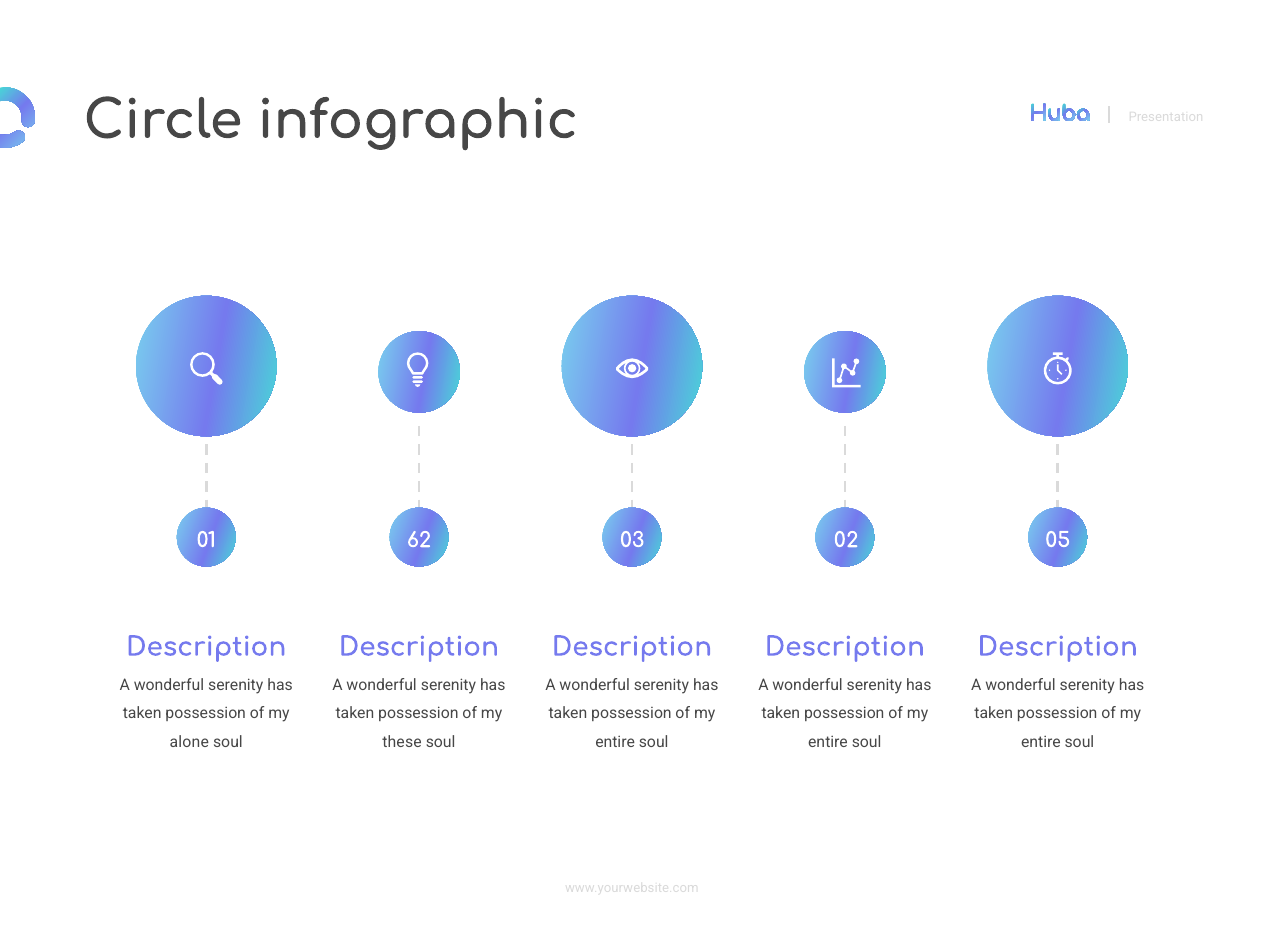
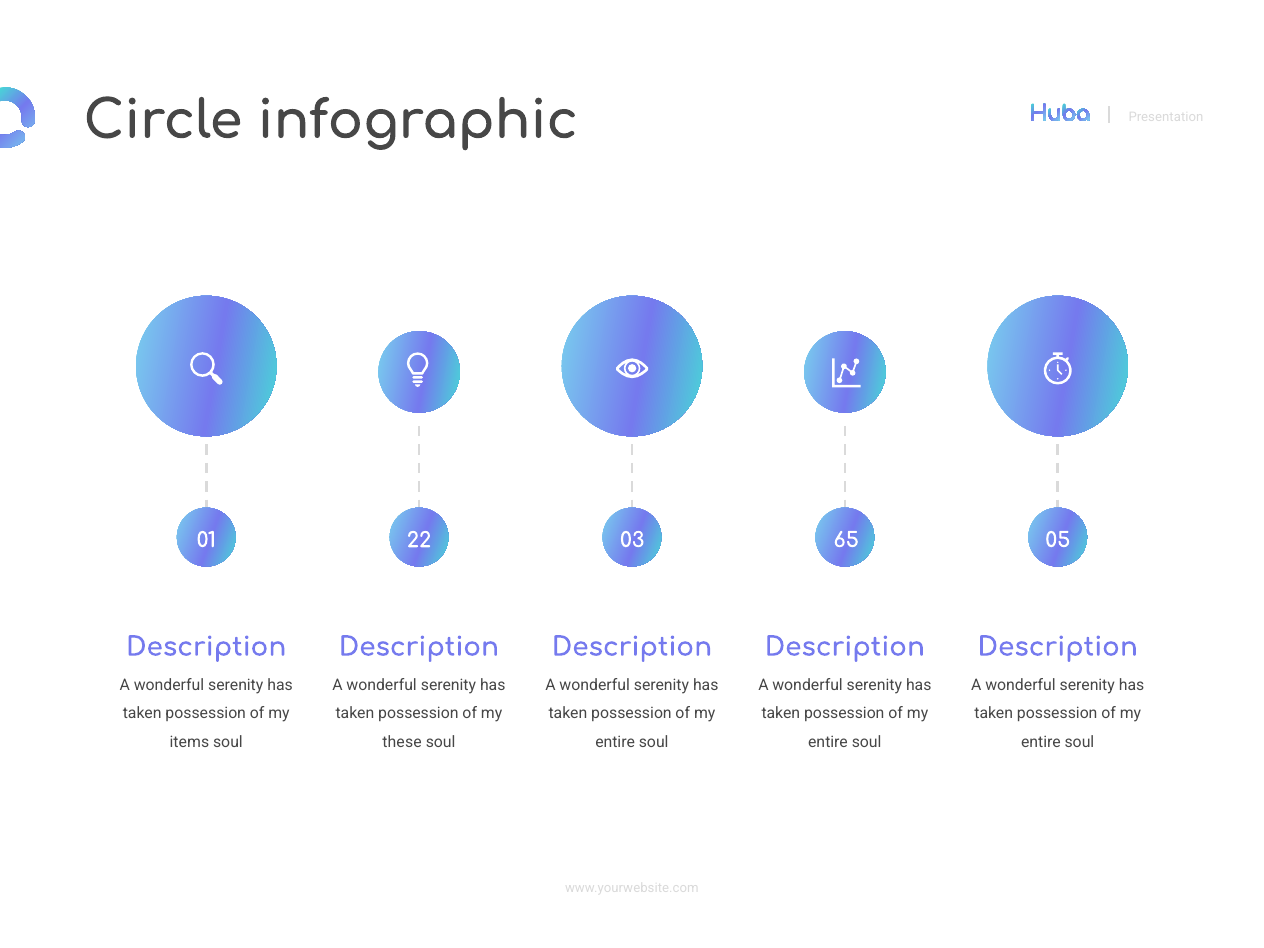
62: 62 -> 22 (419, 540)
02: 02 -> 65 (846, 540)
alone: alone -> items (189, 742)
